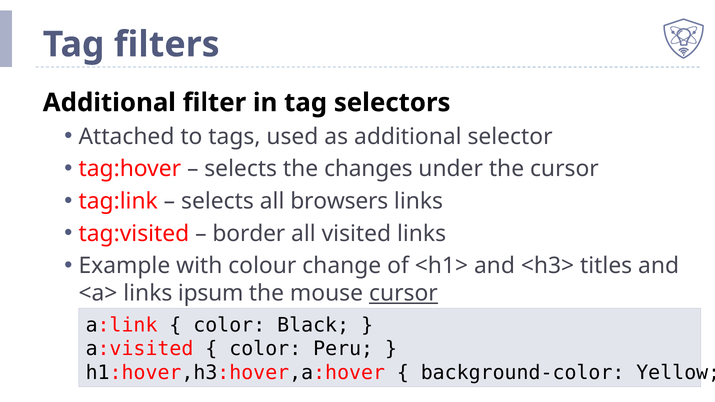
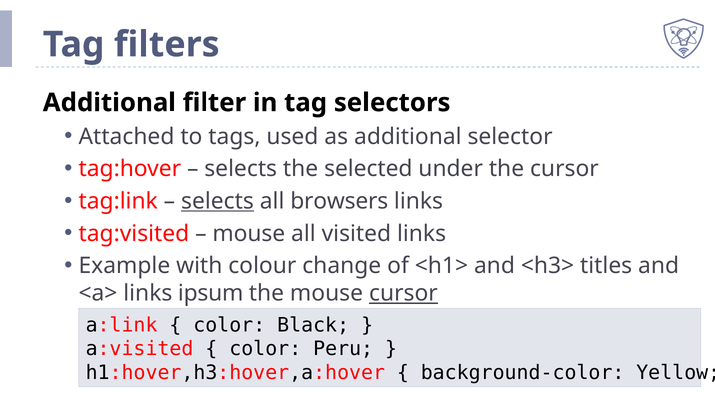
changes: changes -> selected (368, 169)
selects underline: none -> present (218, 201)
border: border -> mouse (249, 234)
